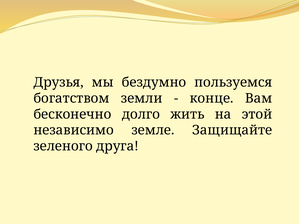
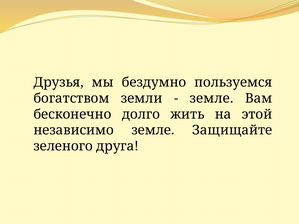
конце: конце -> земле (212, 98)
